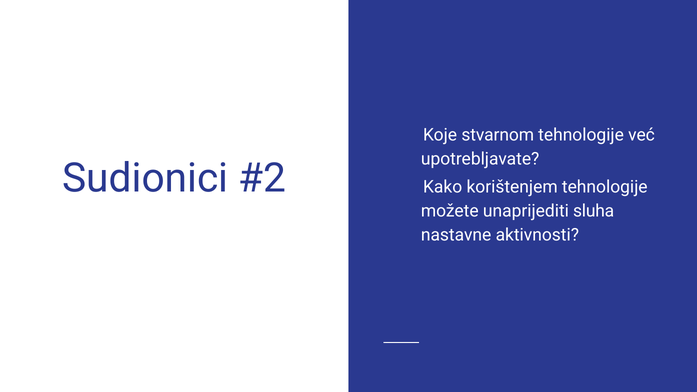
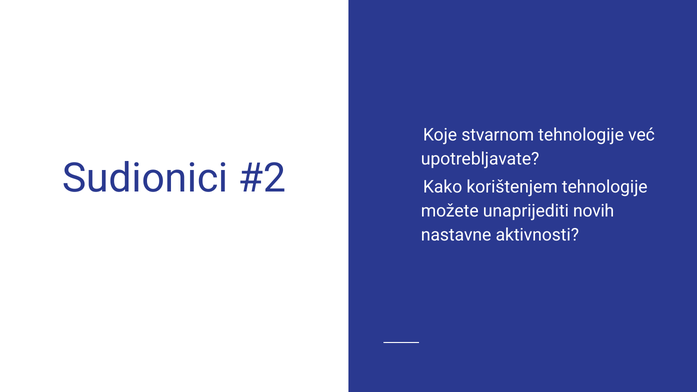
sluha: sluha -> novih (594, 211)
